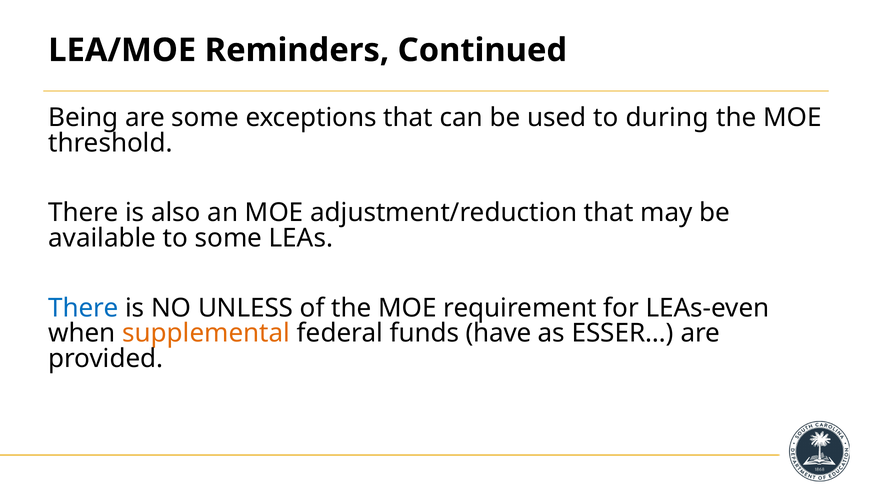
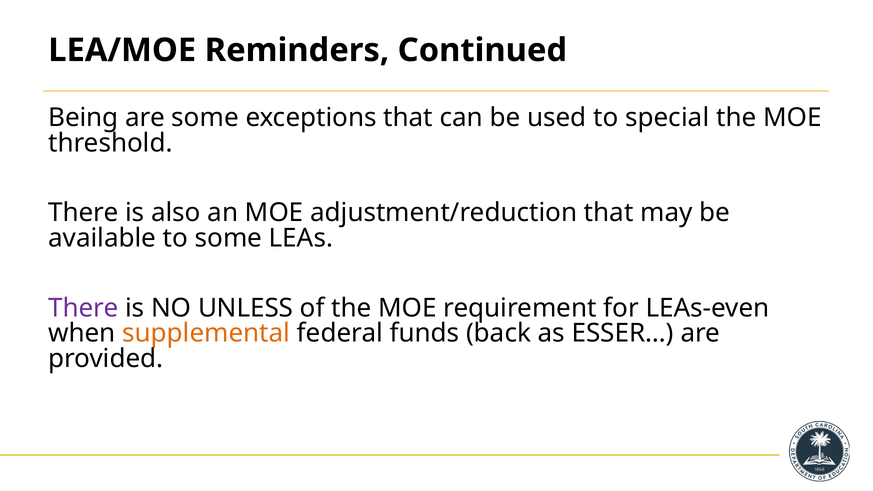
during: during -> special (667, 118)
There colour: blue -> purple (83, 308)
have: have -> back (499, 333)
